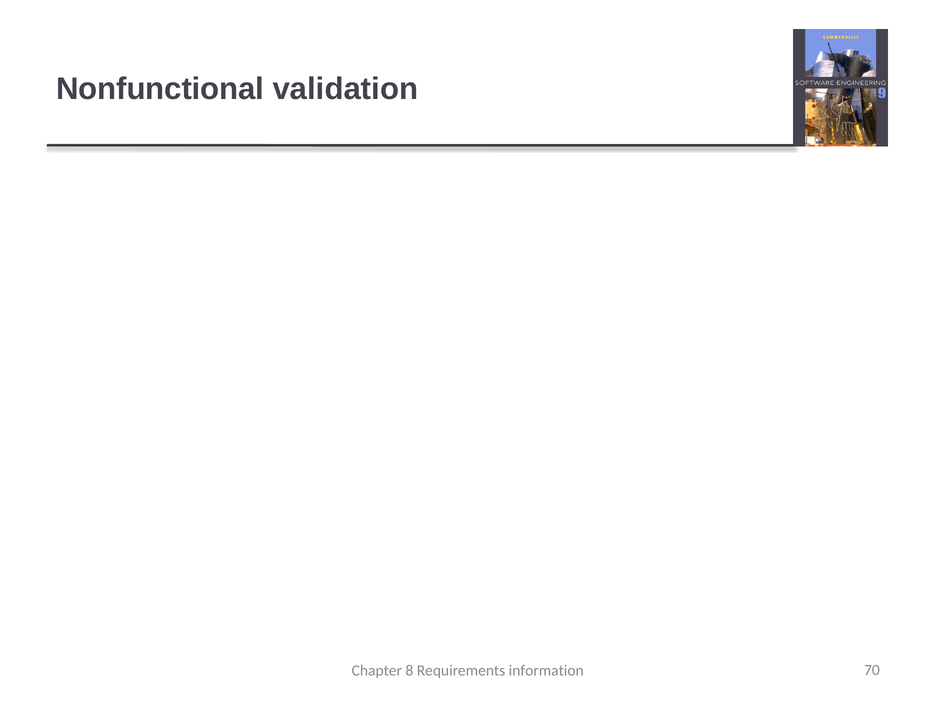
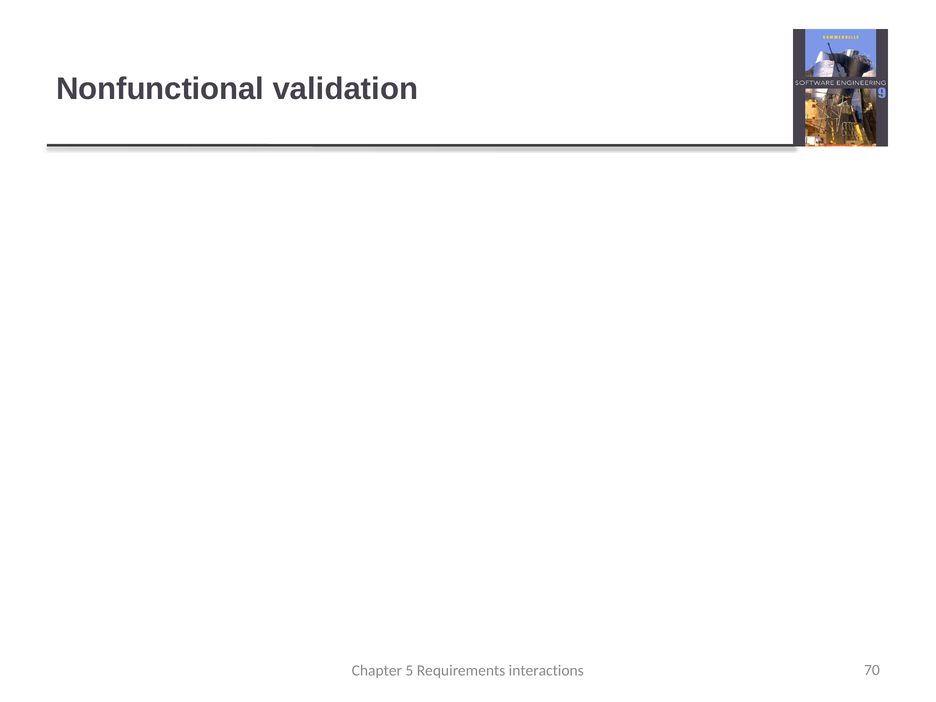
8: 8 -> 5 (409, 670)
information: information -> interactions (546, 670)
